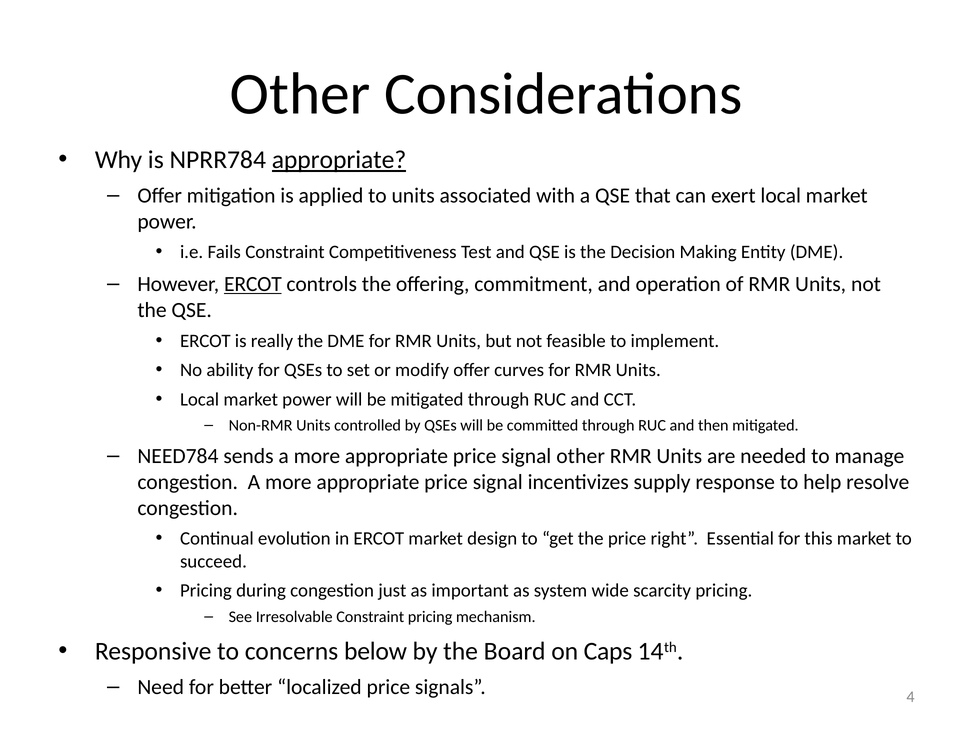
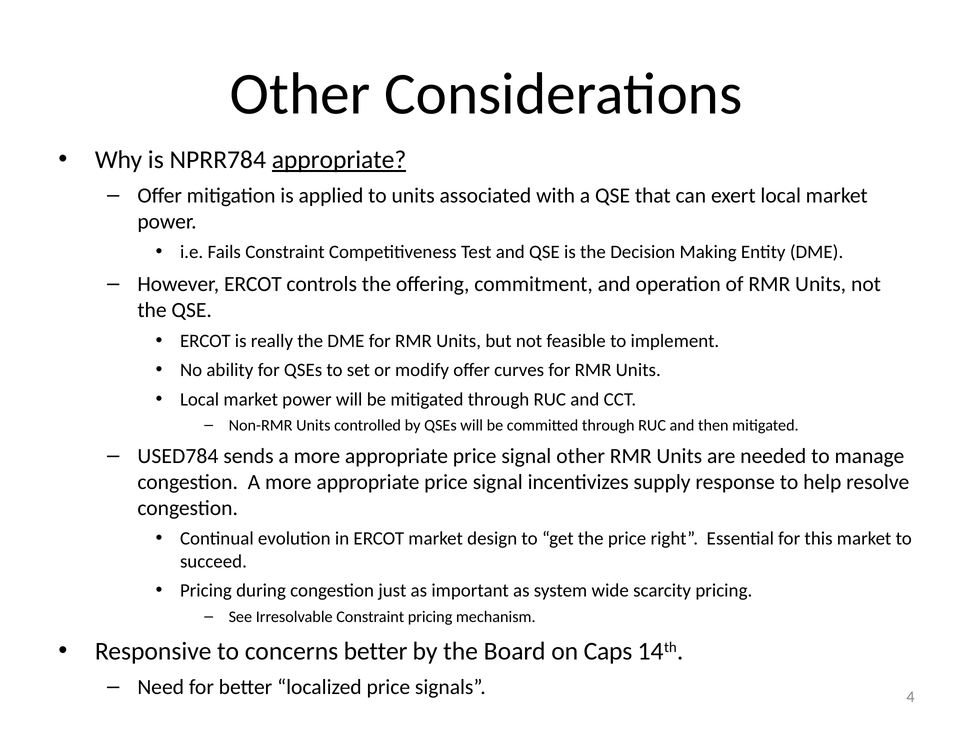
ERCOT underline: present -> none (253, 284)
NEED784: NEED784 -> USED784 (178, 456)
concerns below: below -> better (376, 651)
